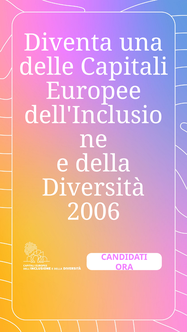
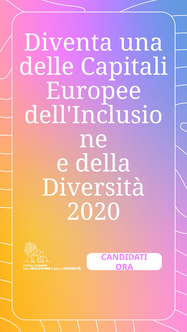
2006: 2006 -> 2020 (94, 212)
